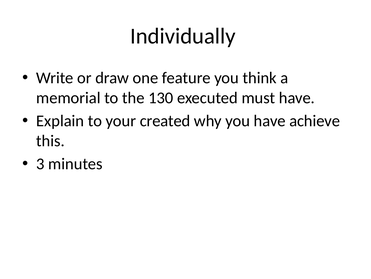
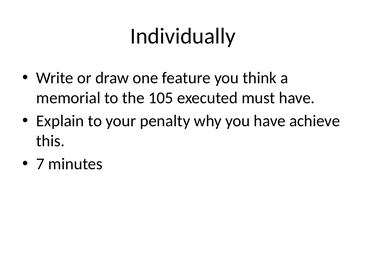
130: 130 -> 105 (161, 98)
created: created -> penalty (165, 121)
3: 3 -> 7 (40, 164)
